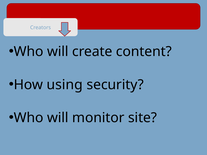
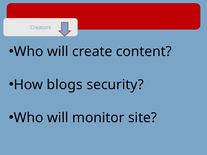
using: using -> blogs (65, 85)
